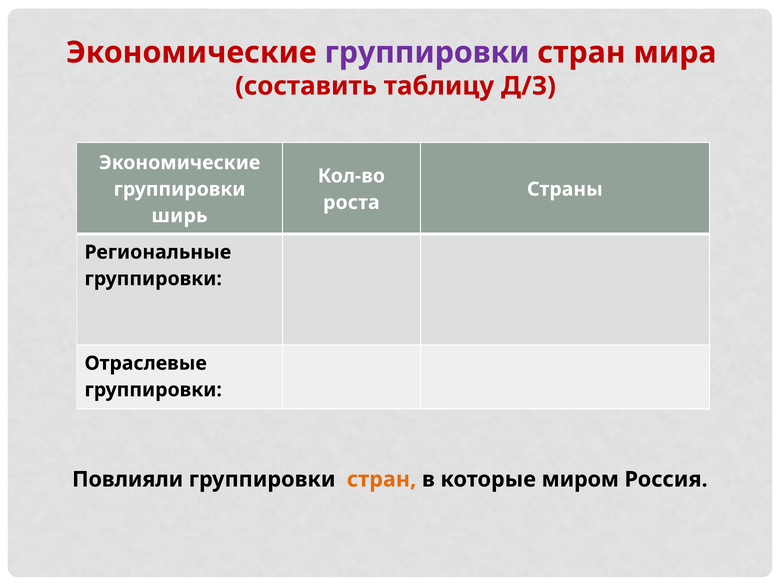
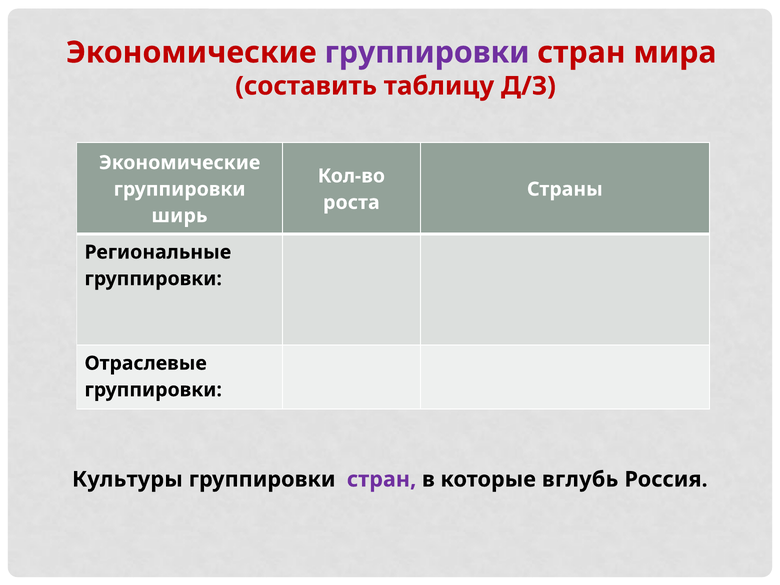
Повлияли: Повлияли -> Культуры (127, 479)
стран colour: orange -> purple (382, 479)
миром: миром -> вглубь (580, 479)
